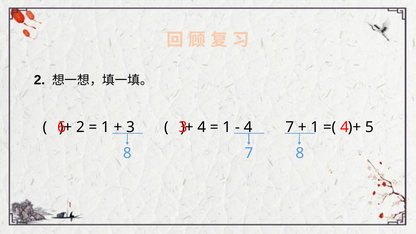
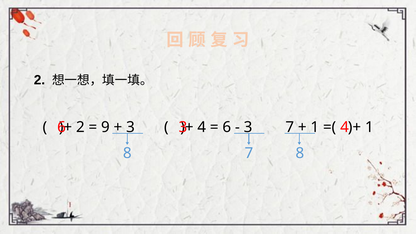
1: 1 -> 9 (105, 127)
1: 1 -> 6 (227, 127)
4: 4 -> 3 (248, 127)
5: 5 -> 1 (369, 127)
